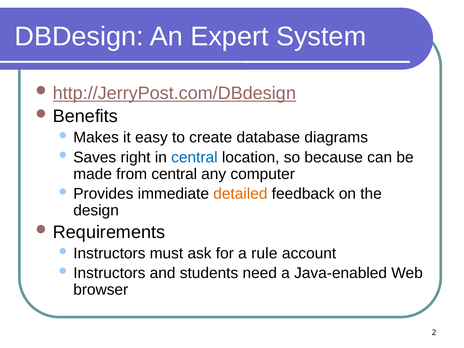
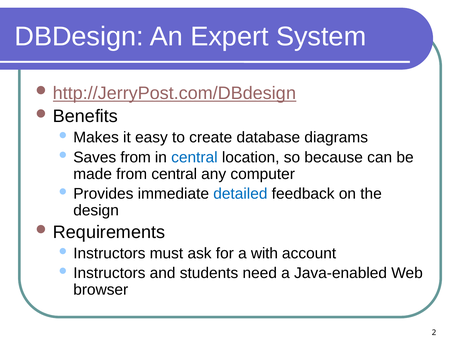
Saves right: right -> from (136, 157)
detailed colour: orange -> blue (240, 194)
rule: rule -> with (264, 253)
